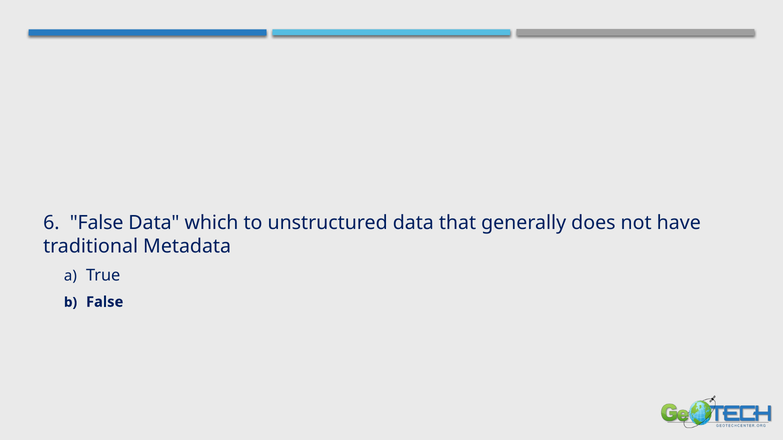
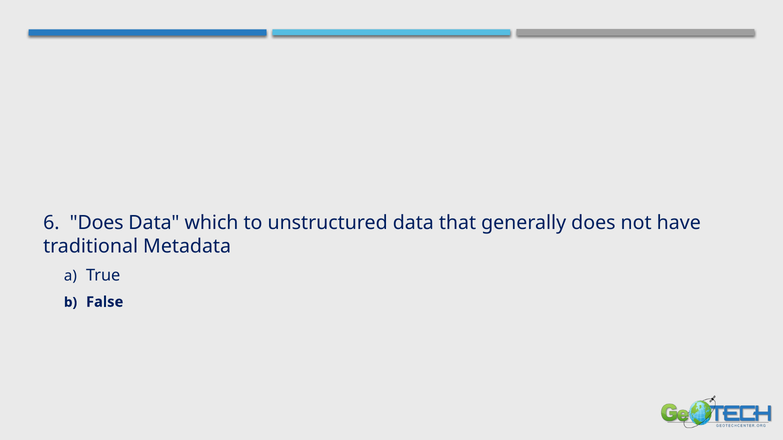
6 False: False -> Does (97, 223)
